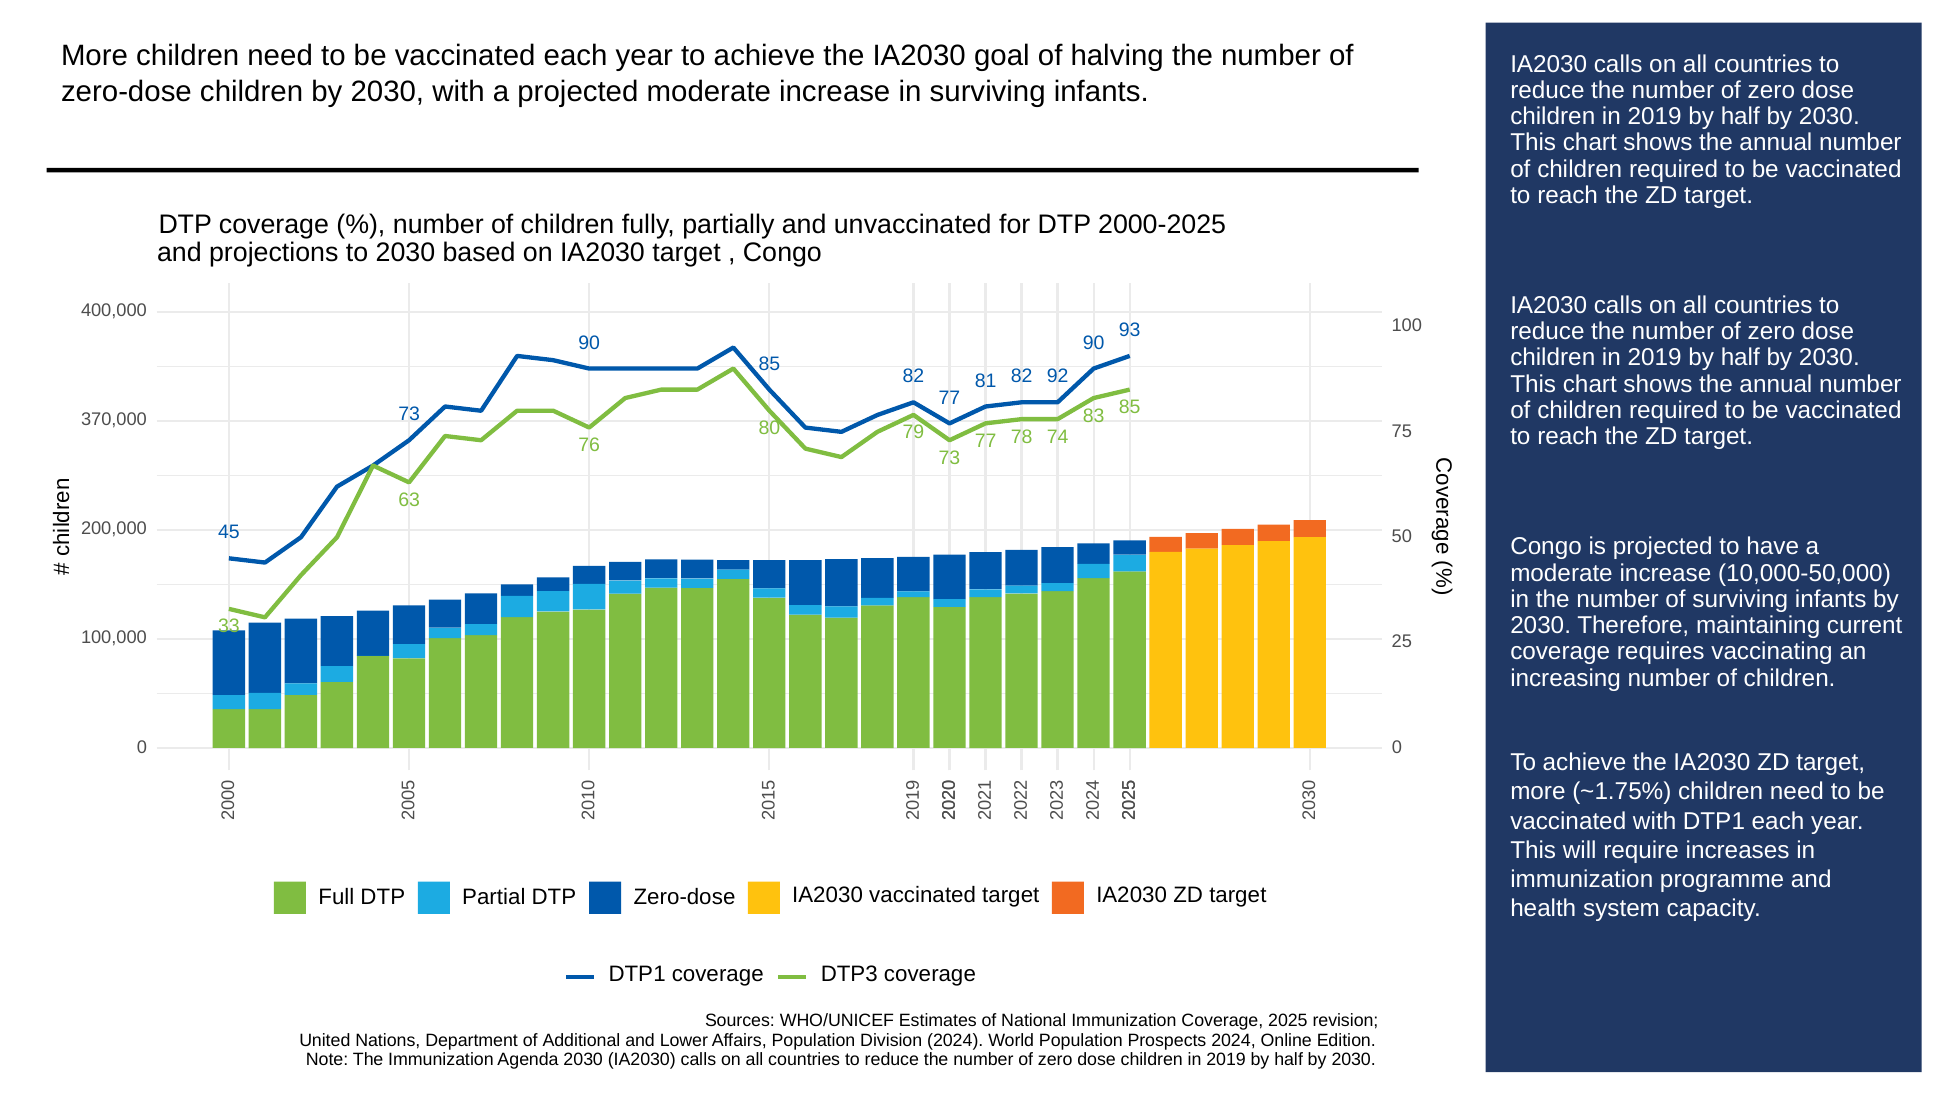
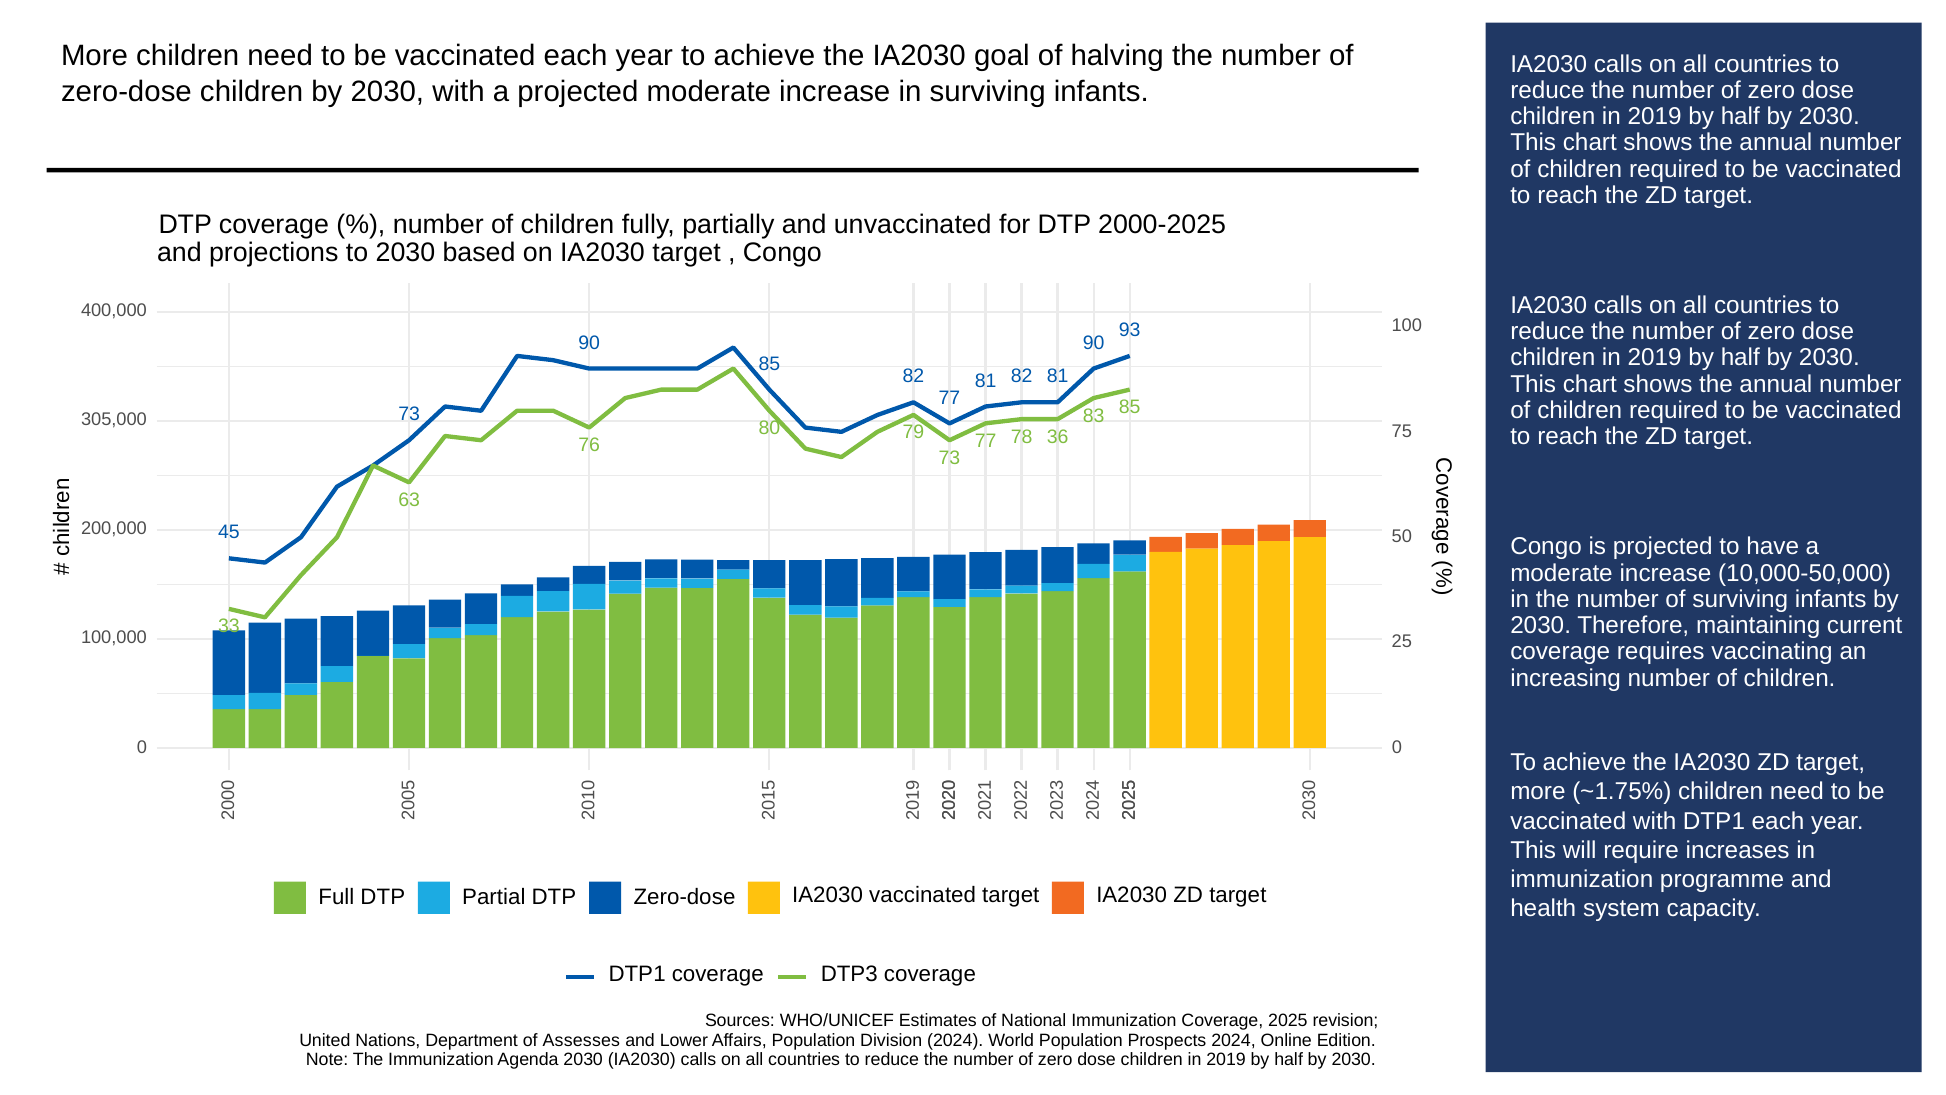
82 92: 92 -> 81 (1058, 376)
370,000: 370,000 -> 305,000 (114, 419)
74: 74 -> 36 (1058, 437)
Additional: Additional -> Assesses (581, 1040)
